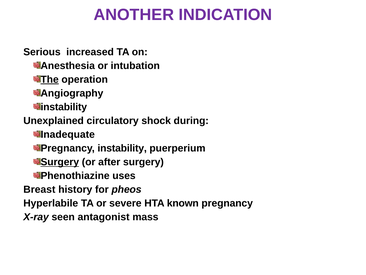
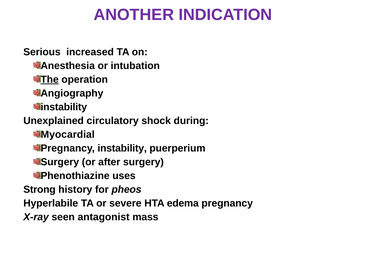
Inadequate: Inadequate -> Myocardial (68, 134)
Surgery underline: present -> none (60, 162)
Breast: Breast -> Strong (39, 189)
known: known -> edema (183, 203)
